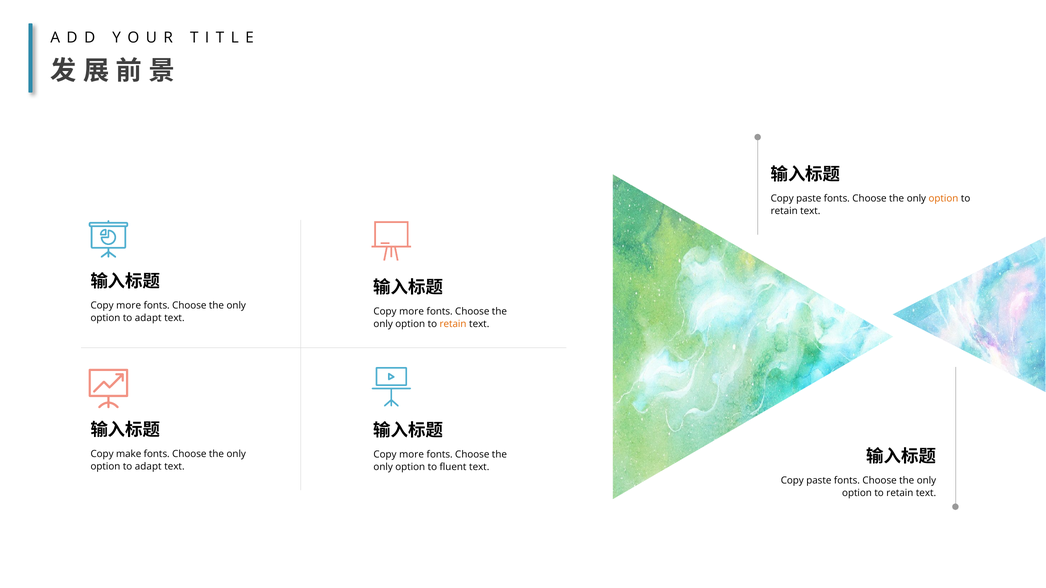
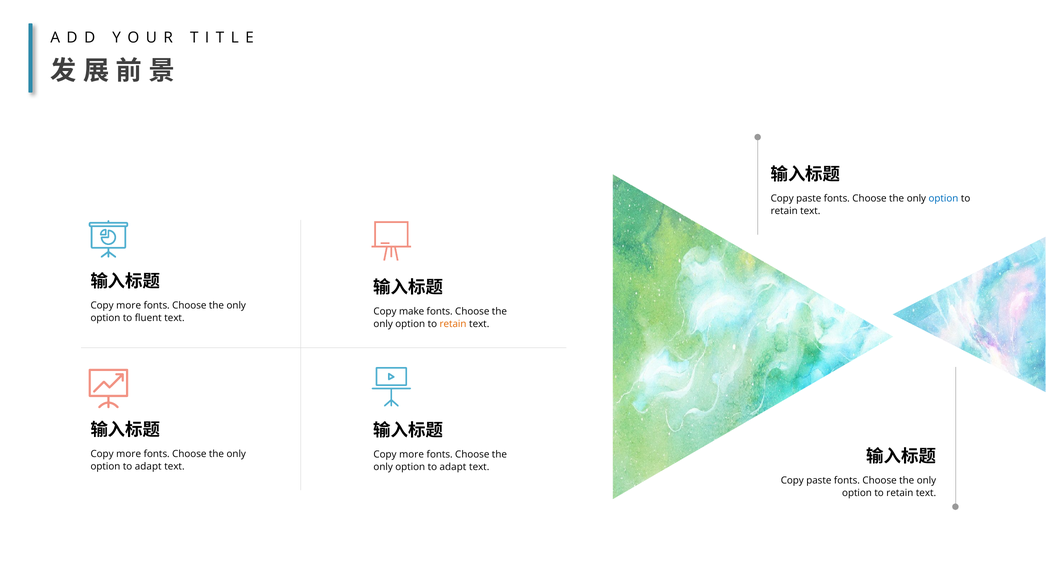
option colour: orange -> blue (943, 198)
more: more -> make (412, 311)
adapt: adapt -> fluent (148, 318)
make: make -> more (129, 454)
fluent: fluent -> adapt (453, 467)
